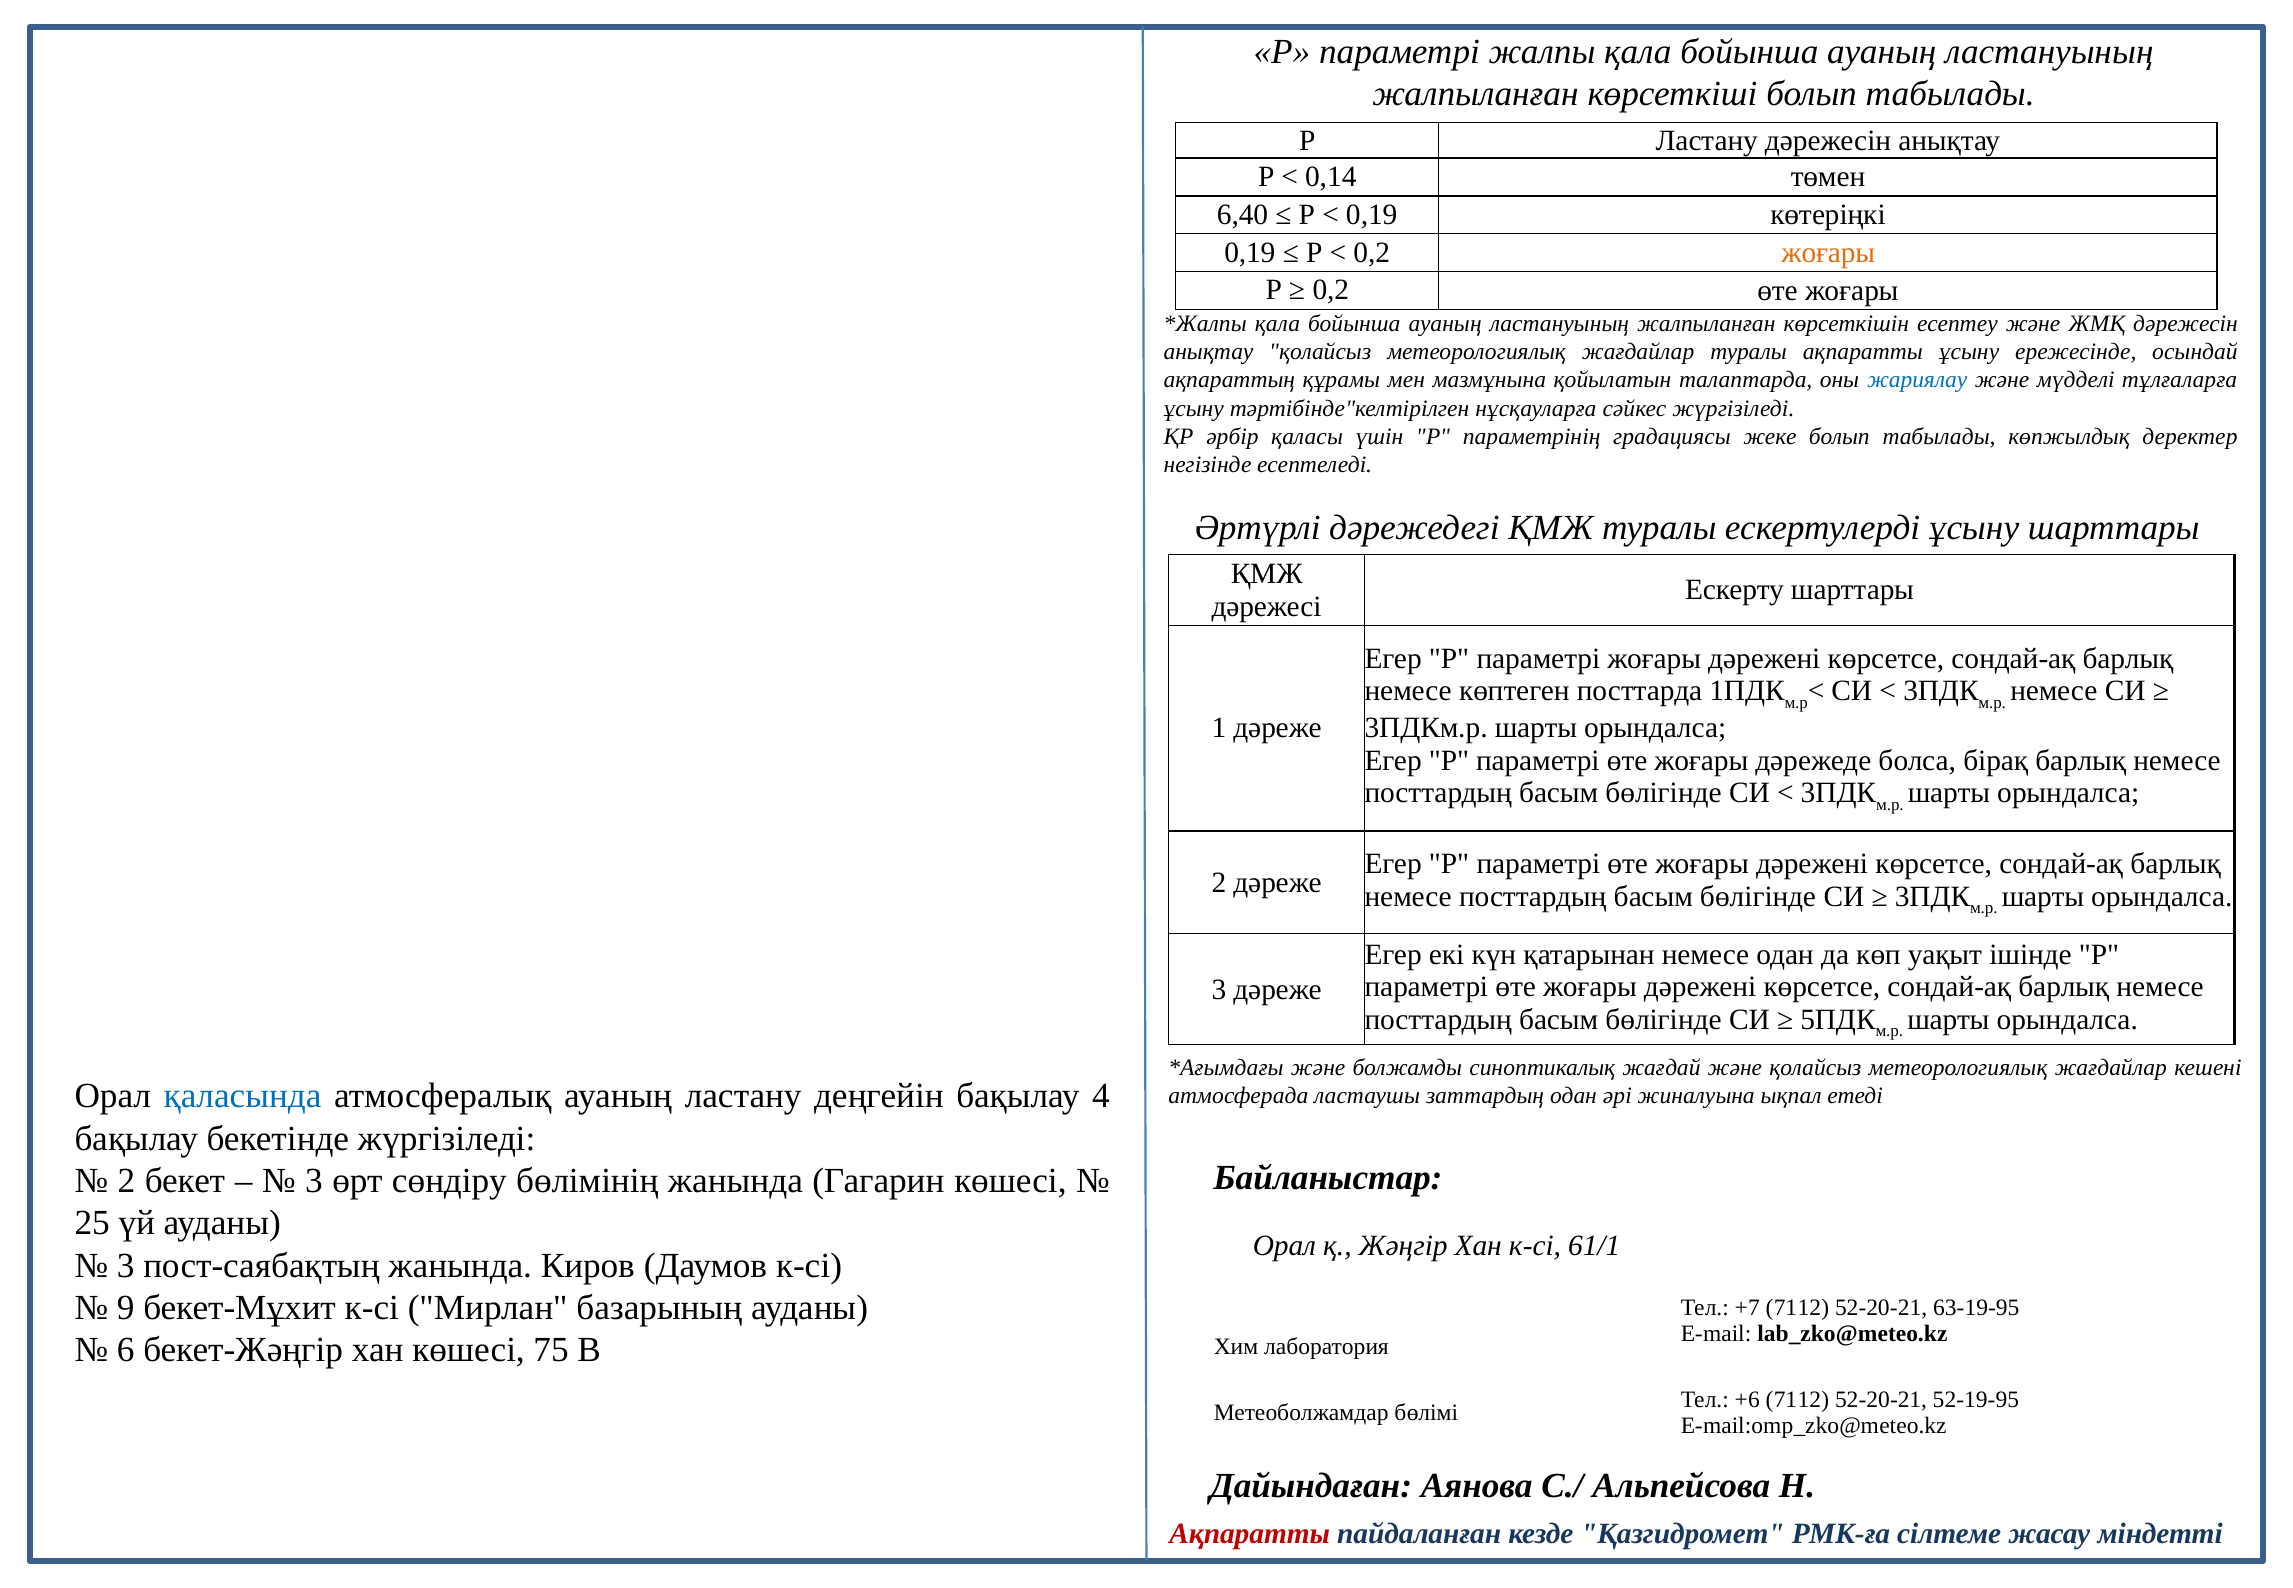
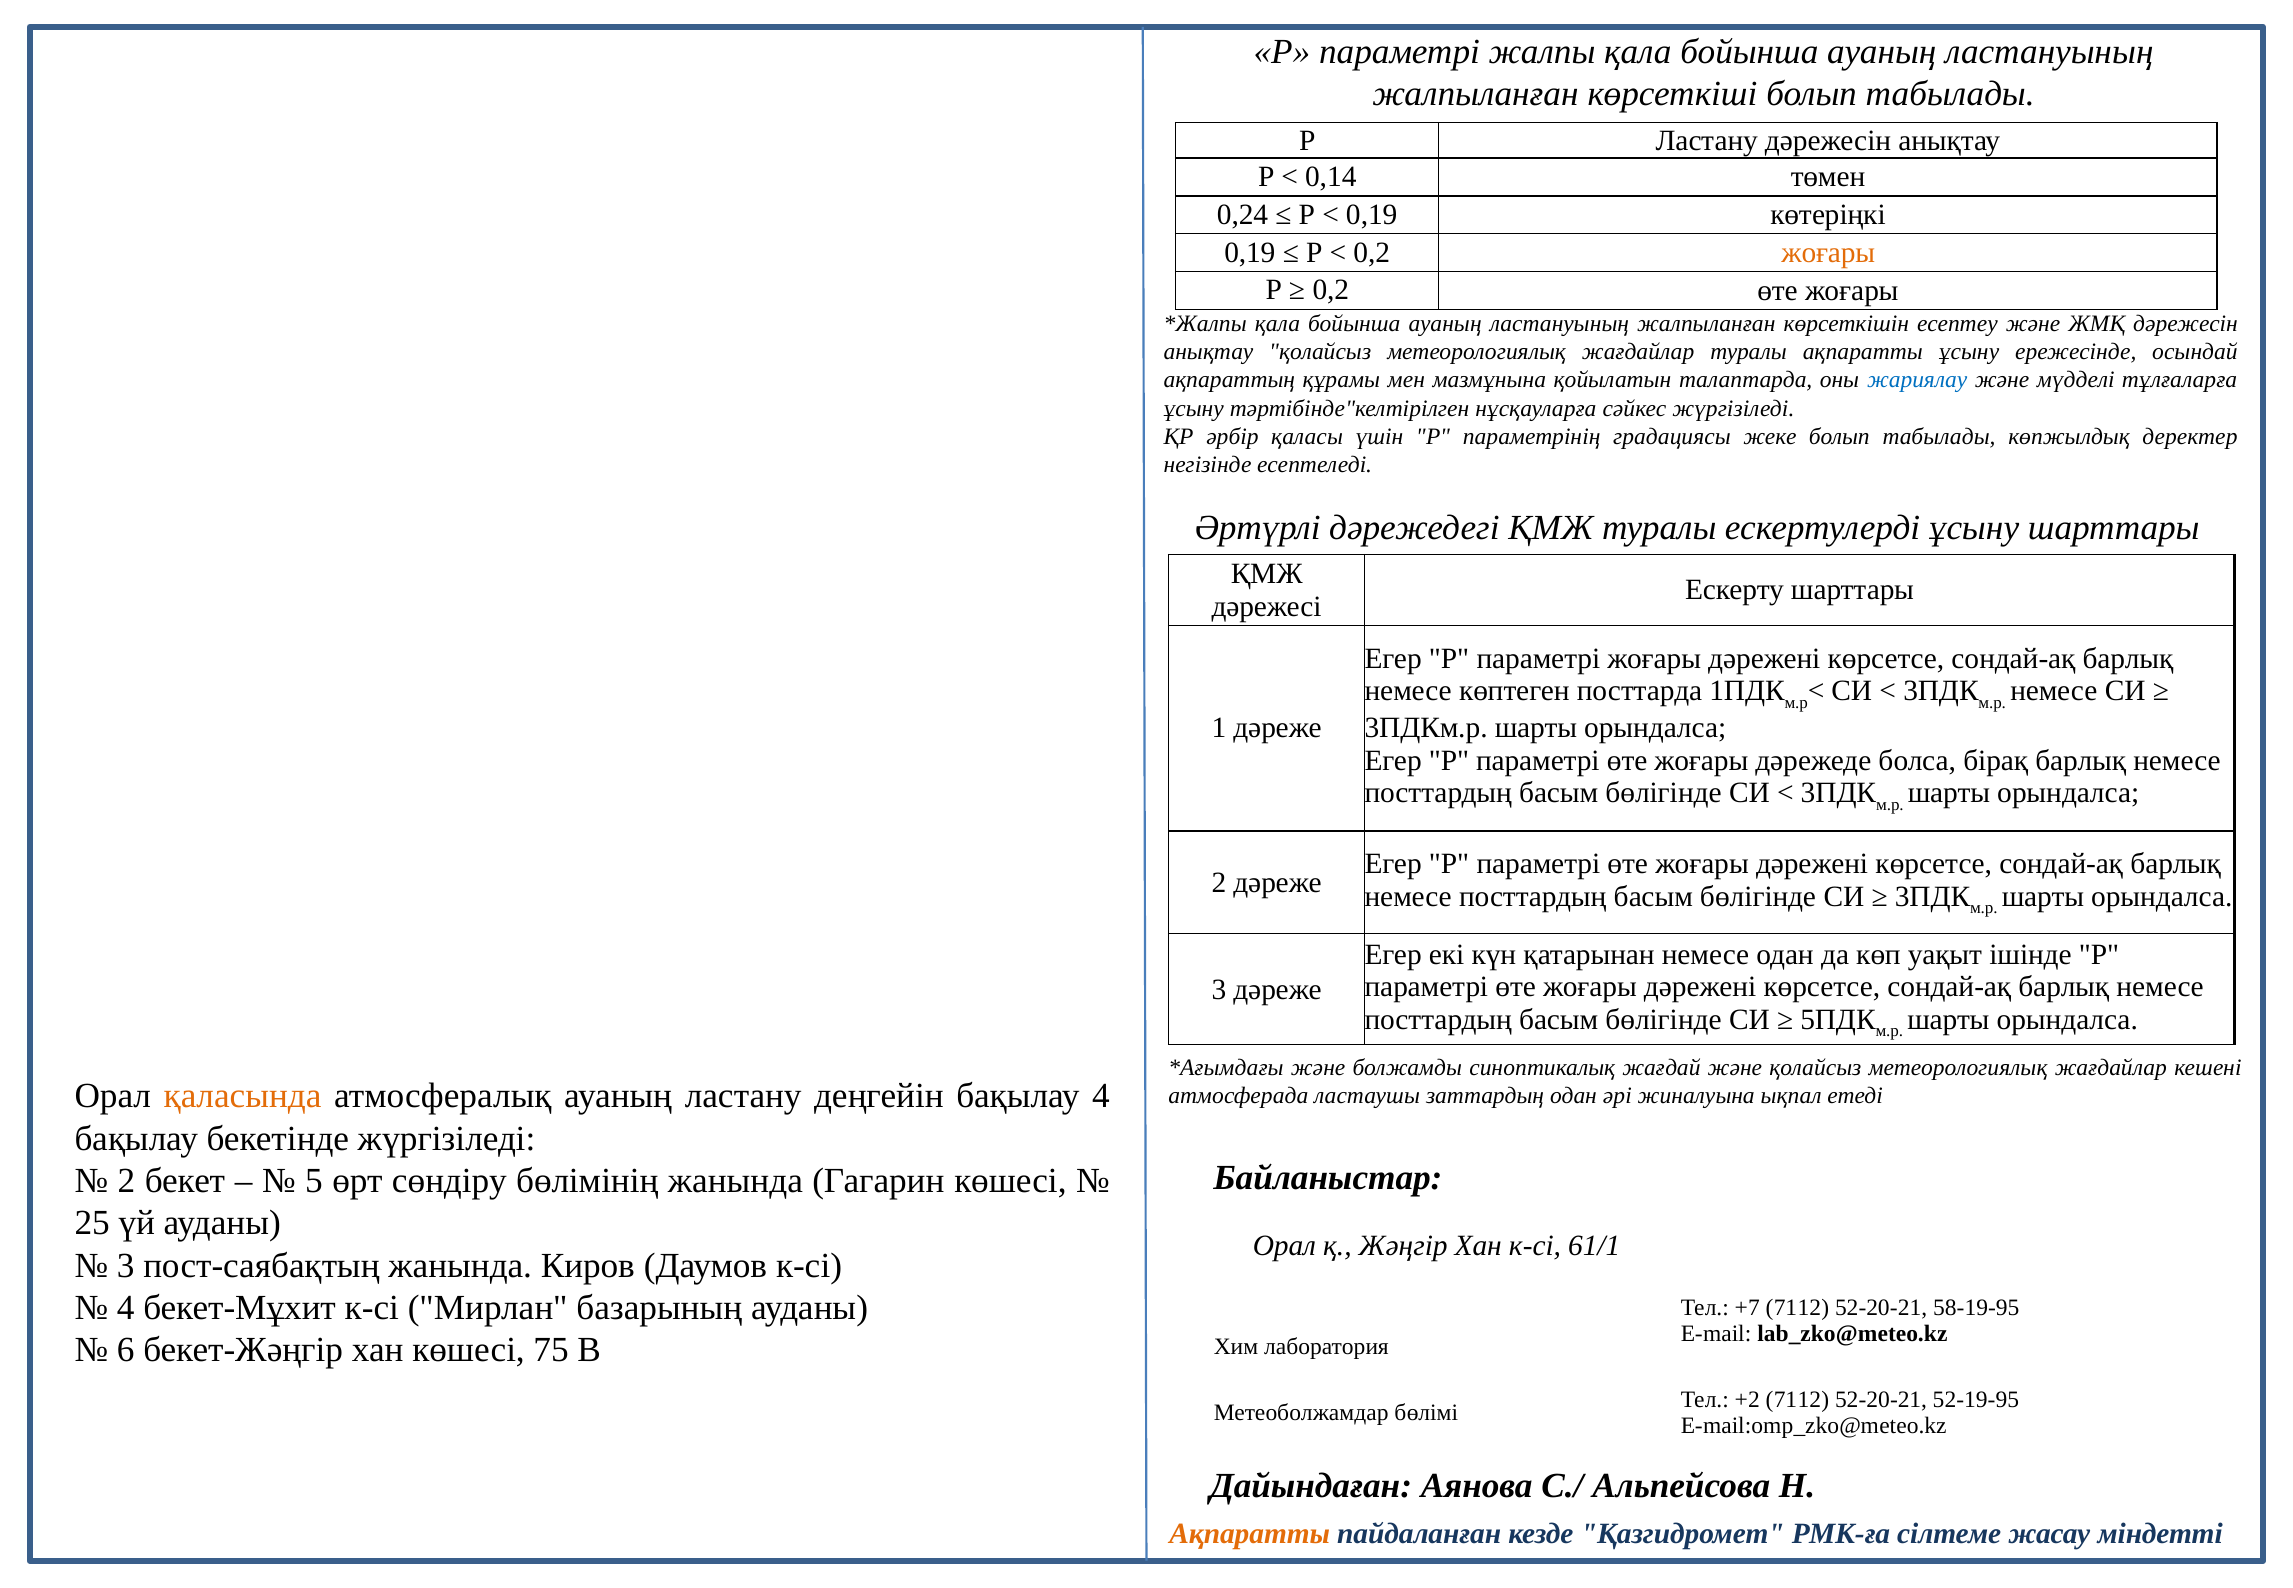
6,40: 6,40 -> 0,24 (1243, 214)
қаласында colour: blue -> orange (243, 1096)
3: 3 -> 5 (314, 1180)
9: 9 -> 4 (126, 1307)
63-19-95: 63-19-95 -> 58-19-95 (1976, 1307)
+6: +6 -> +2 (1747, 1399)
Ақпаратты colour: red -> orange (1250, 1533)
